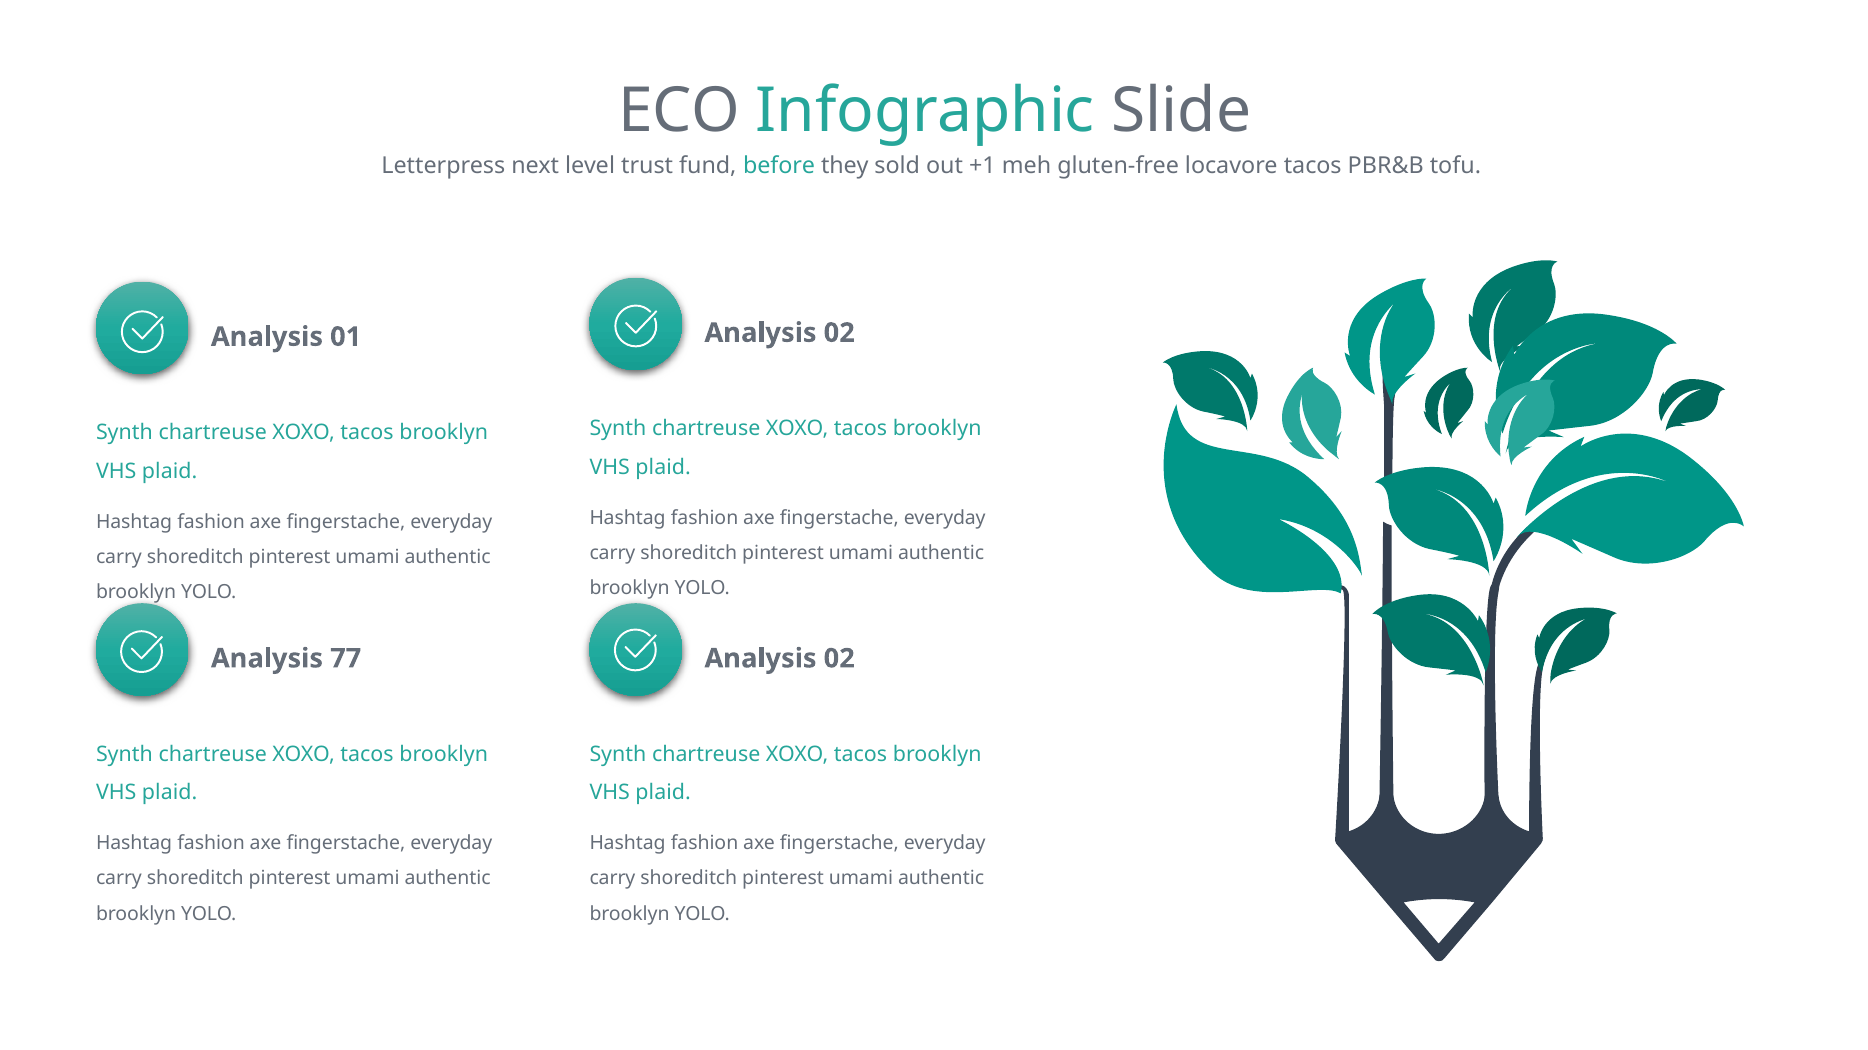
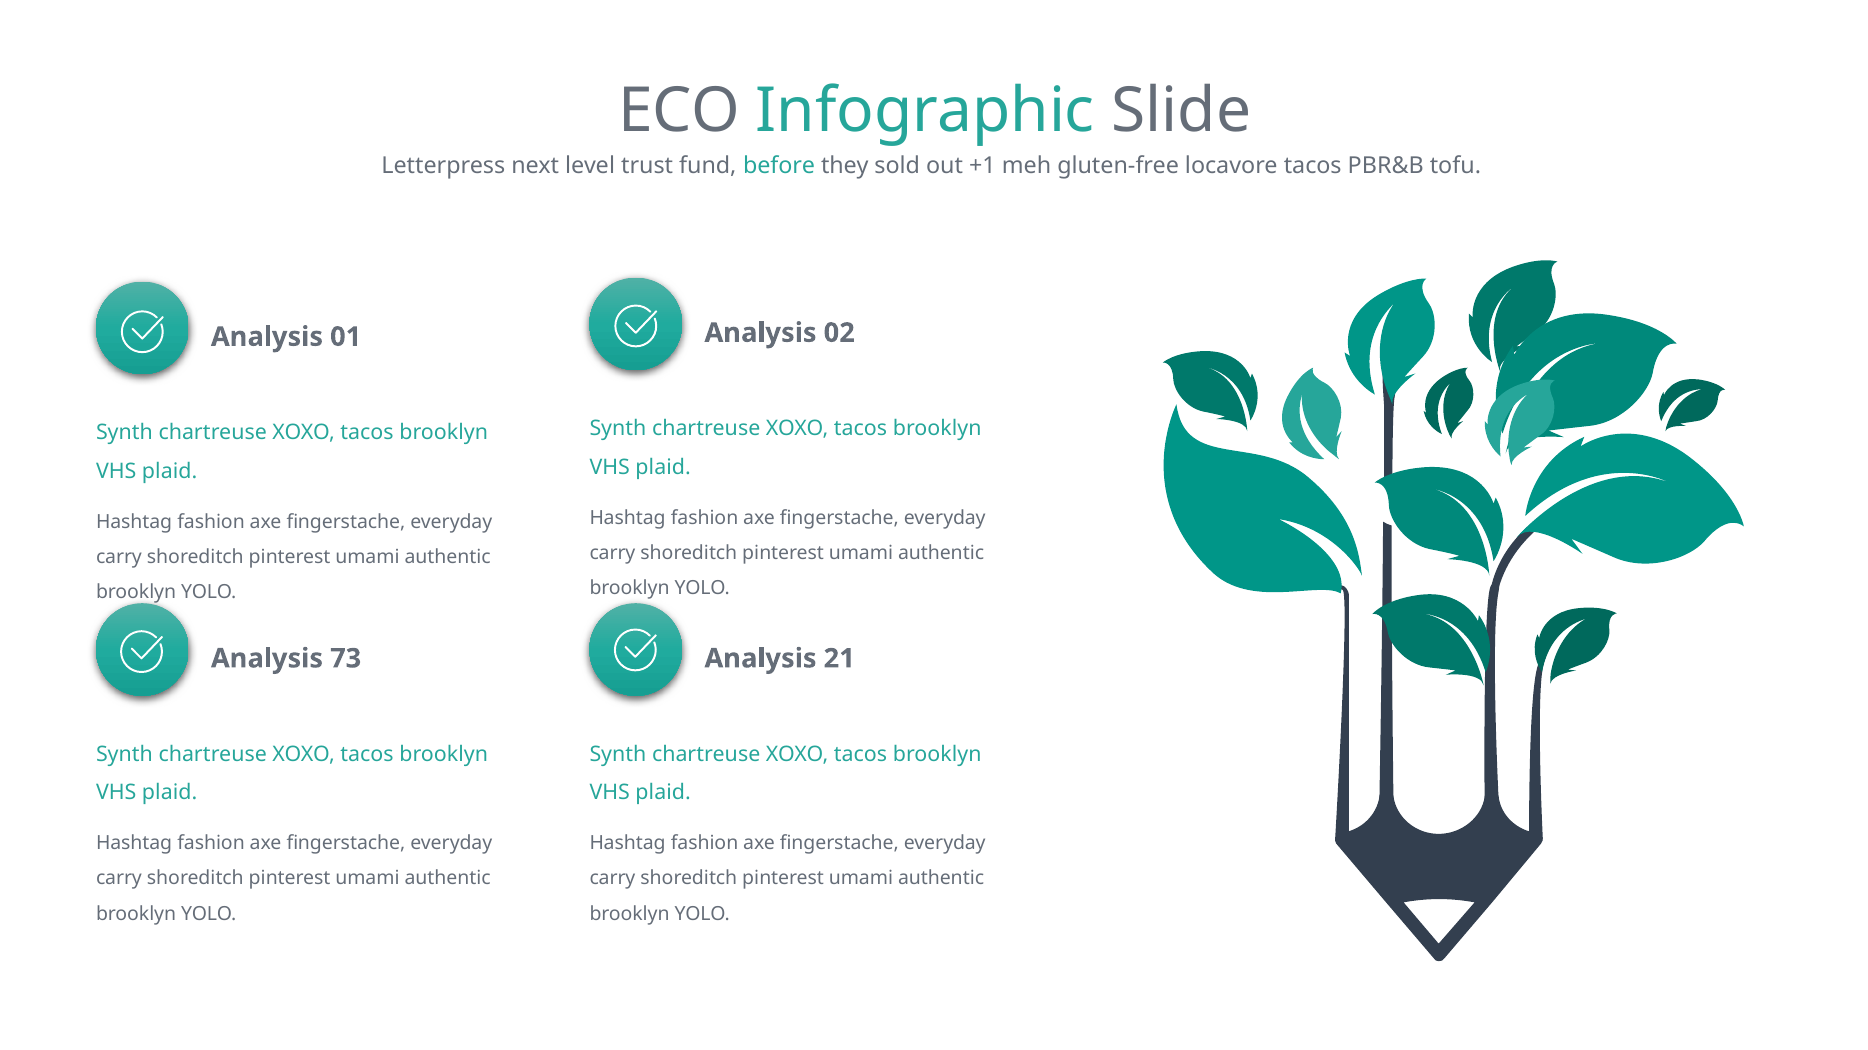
77: 77 -> 73 (346, 659)
02: 02 -> 21 (839, 659)
